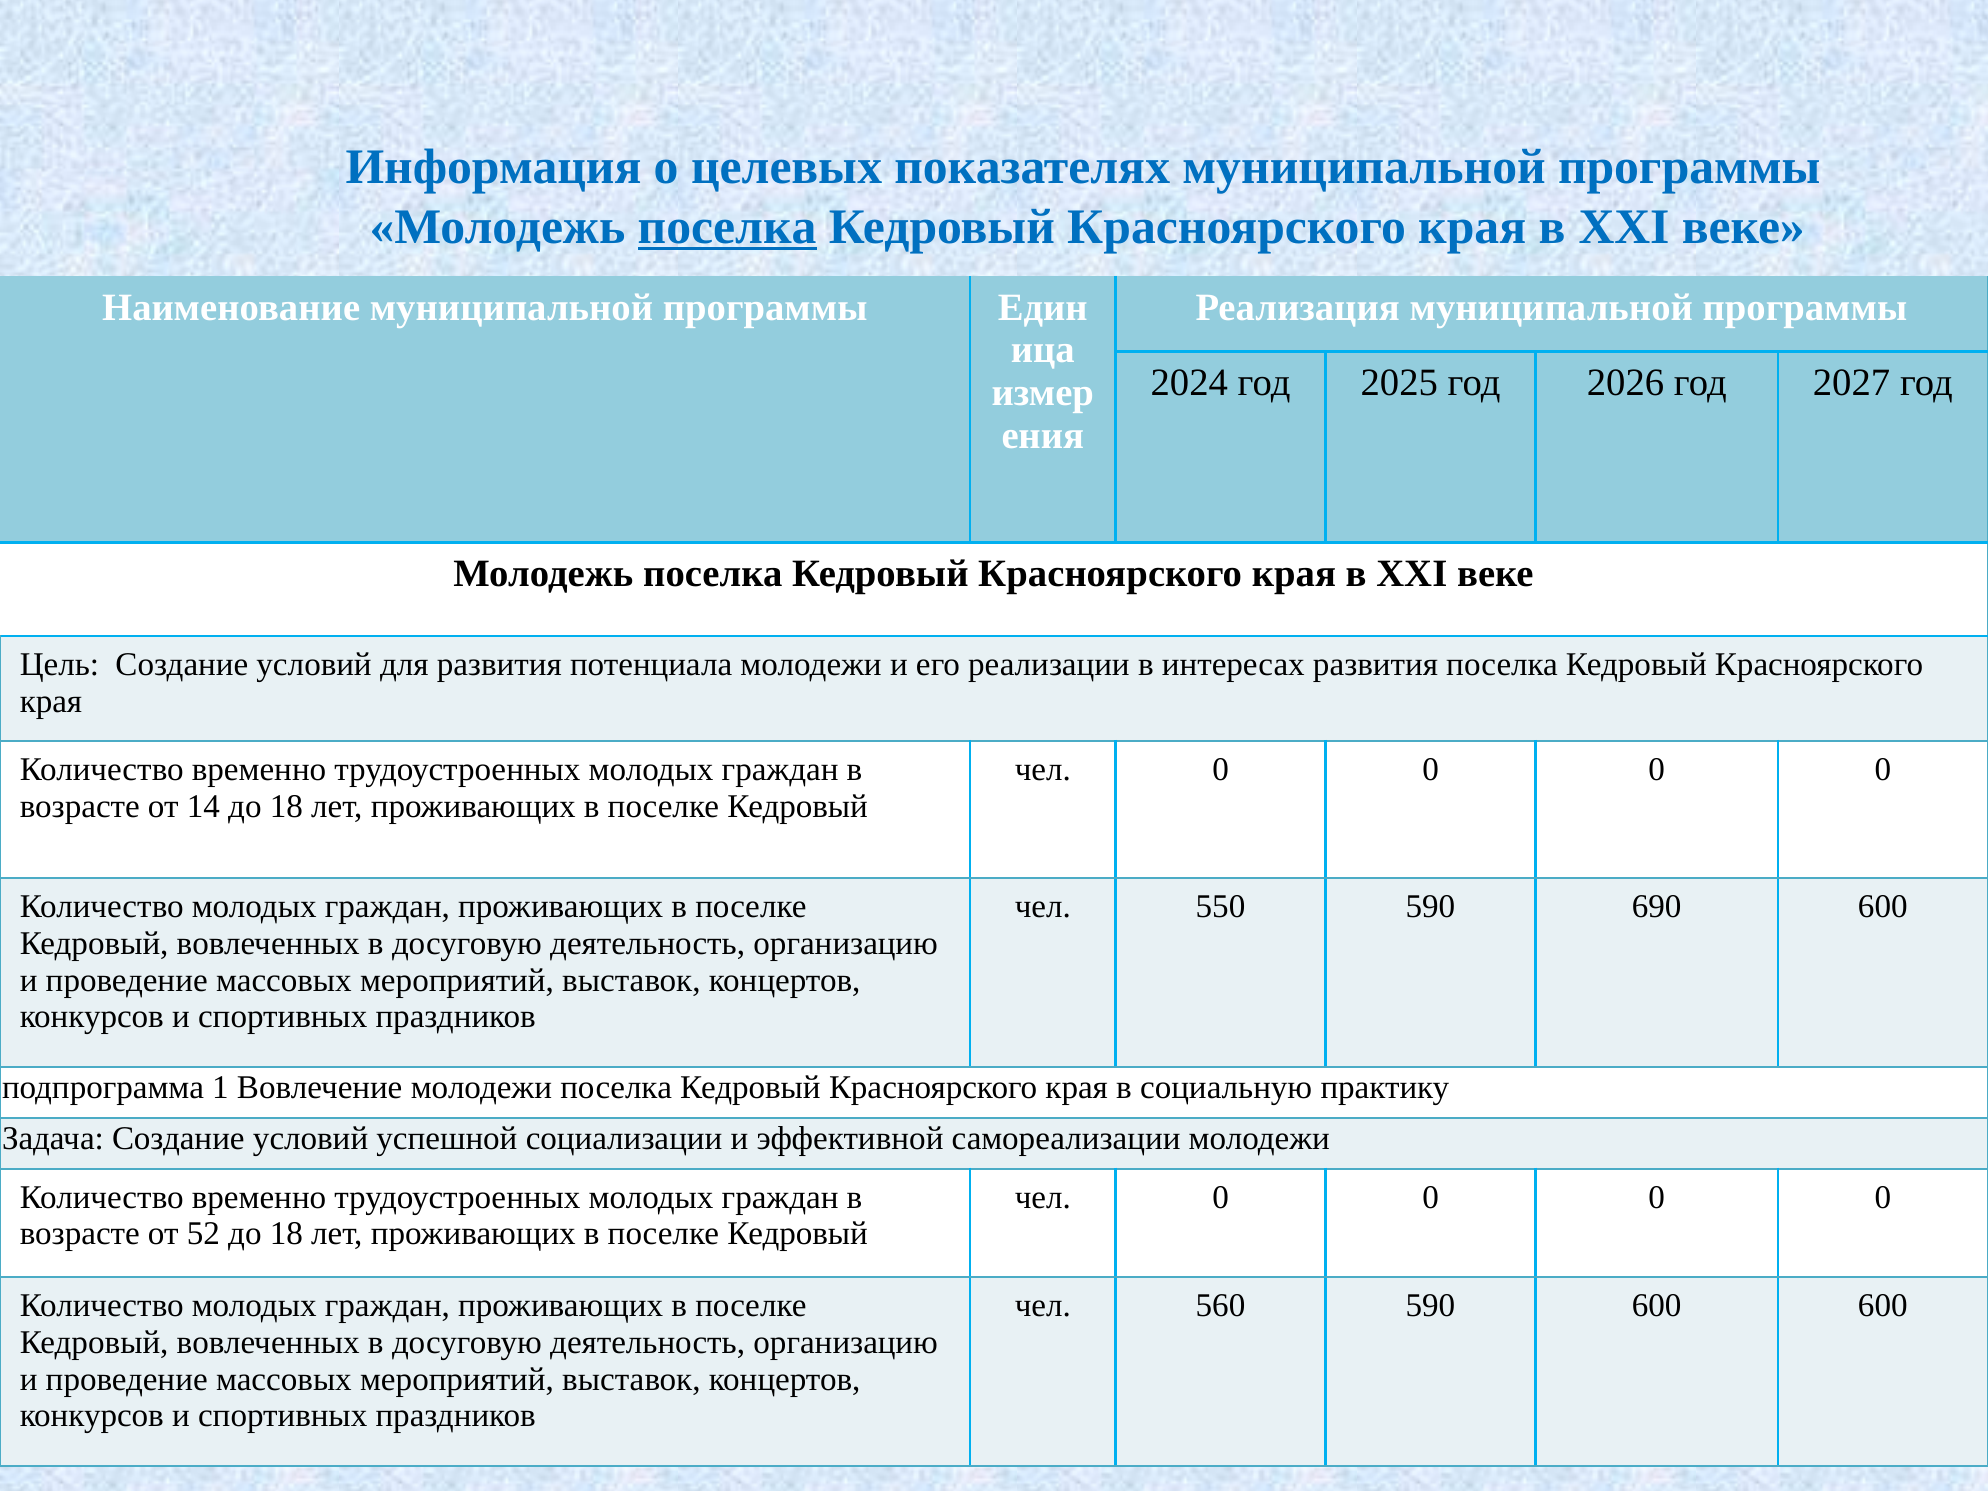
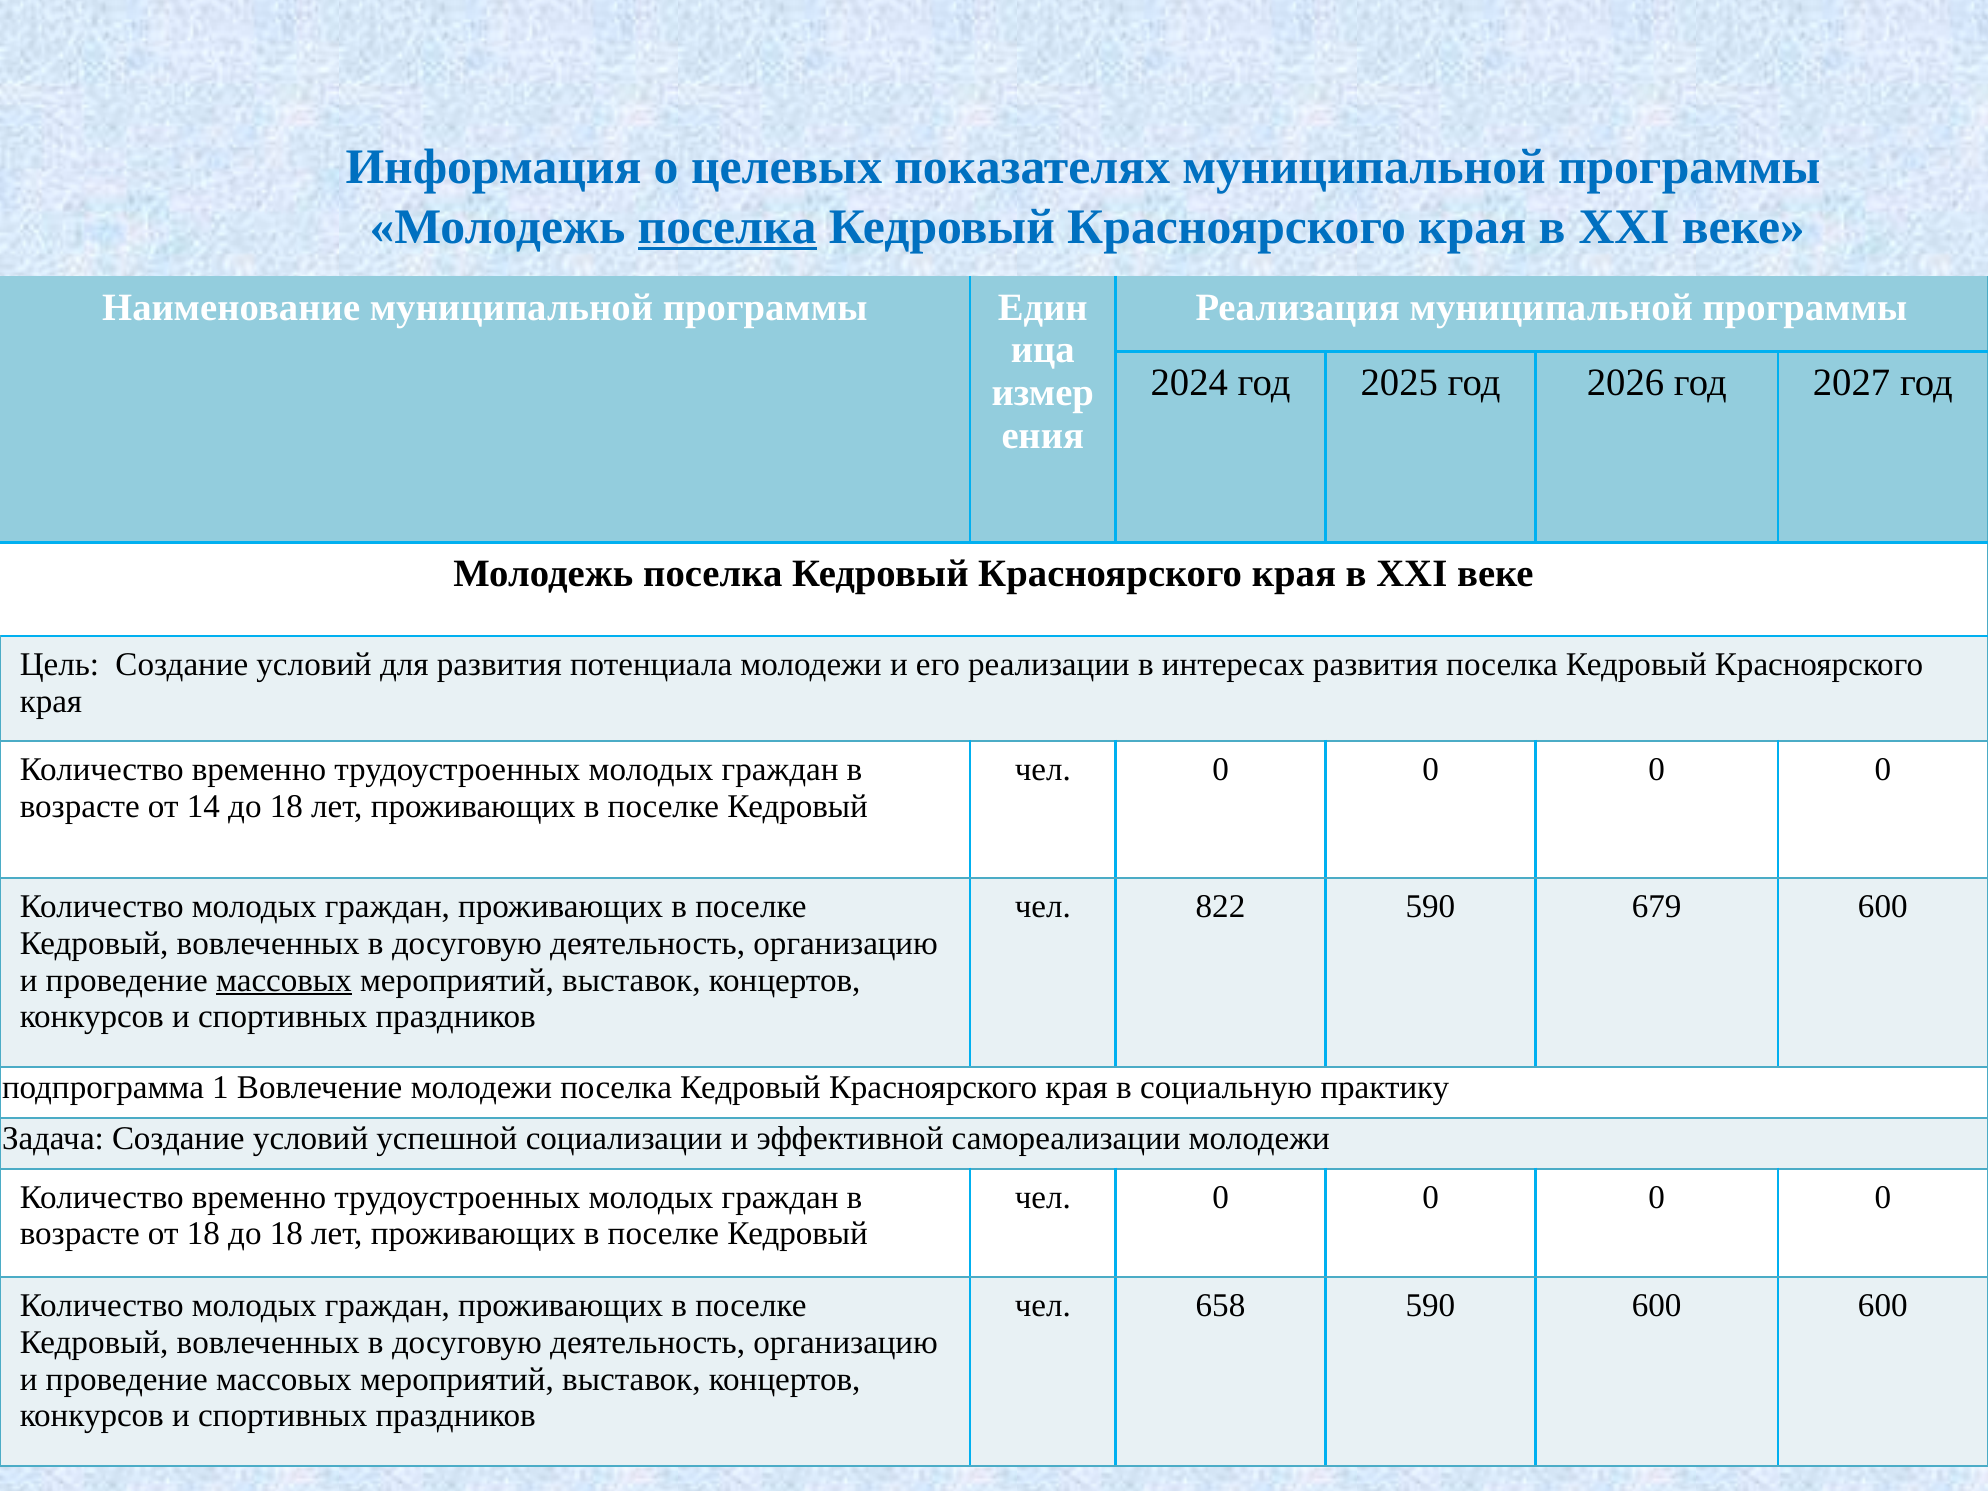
550: 550 -> 822 (1221, 907)
690: 690 -> 679 (1657, 907)
массовых underline: none -> present (284, 980)
от 52: 52 -> 18 (203, 1234)
560: 560 -> 658 (1221, 1306)
